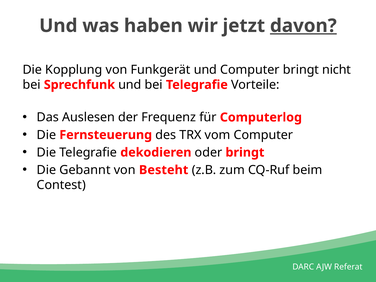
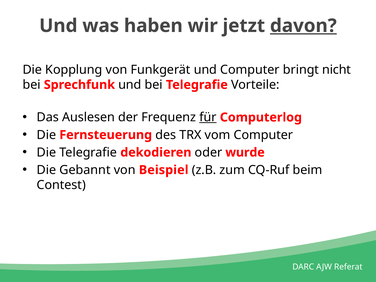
für underline: none -> present (208, 117)
oder bringt: bringt -> wurde (245, 152)
Besteht: Besteht -> Beispiel (164, 170)
